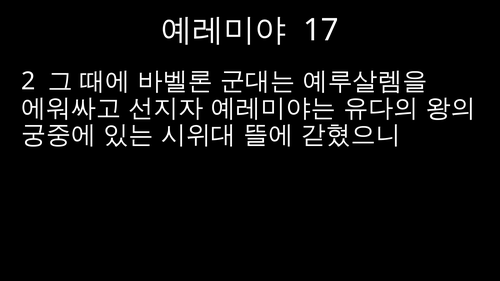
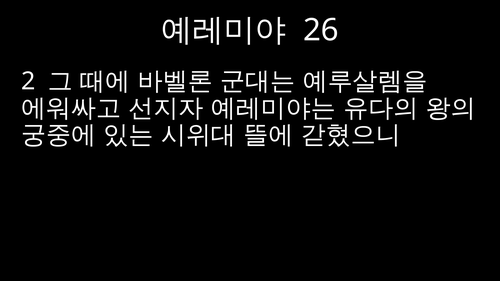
17: 17 -> 26 (321, 30)
